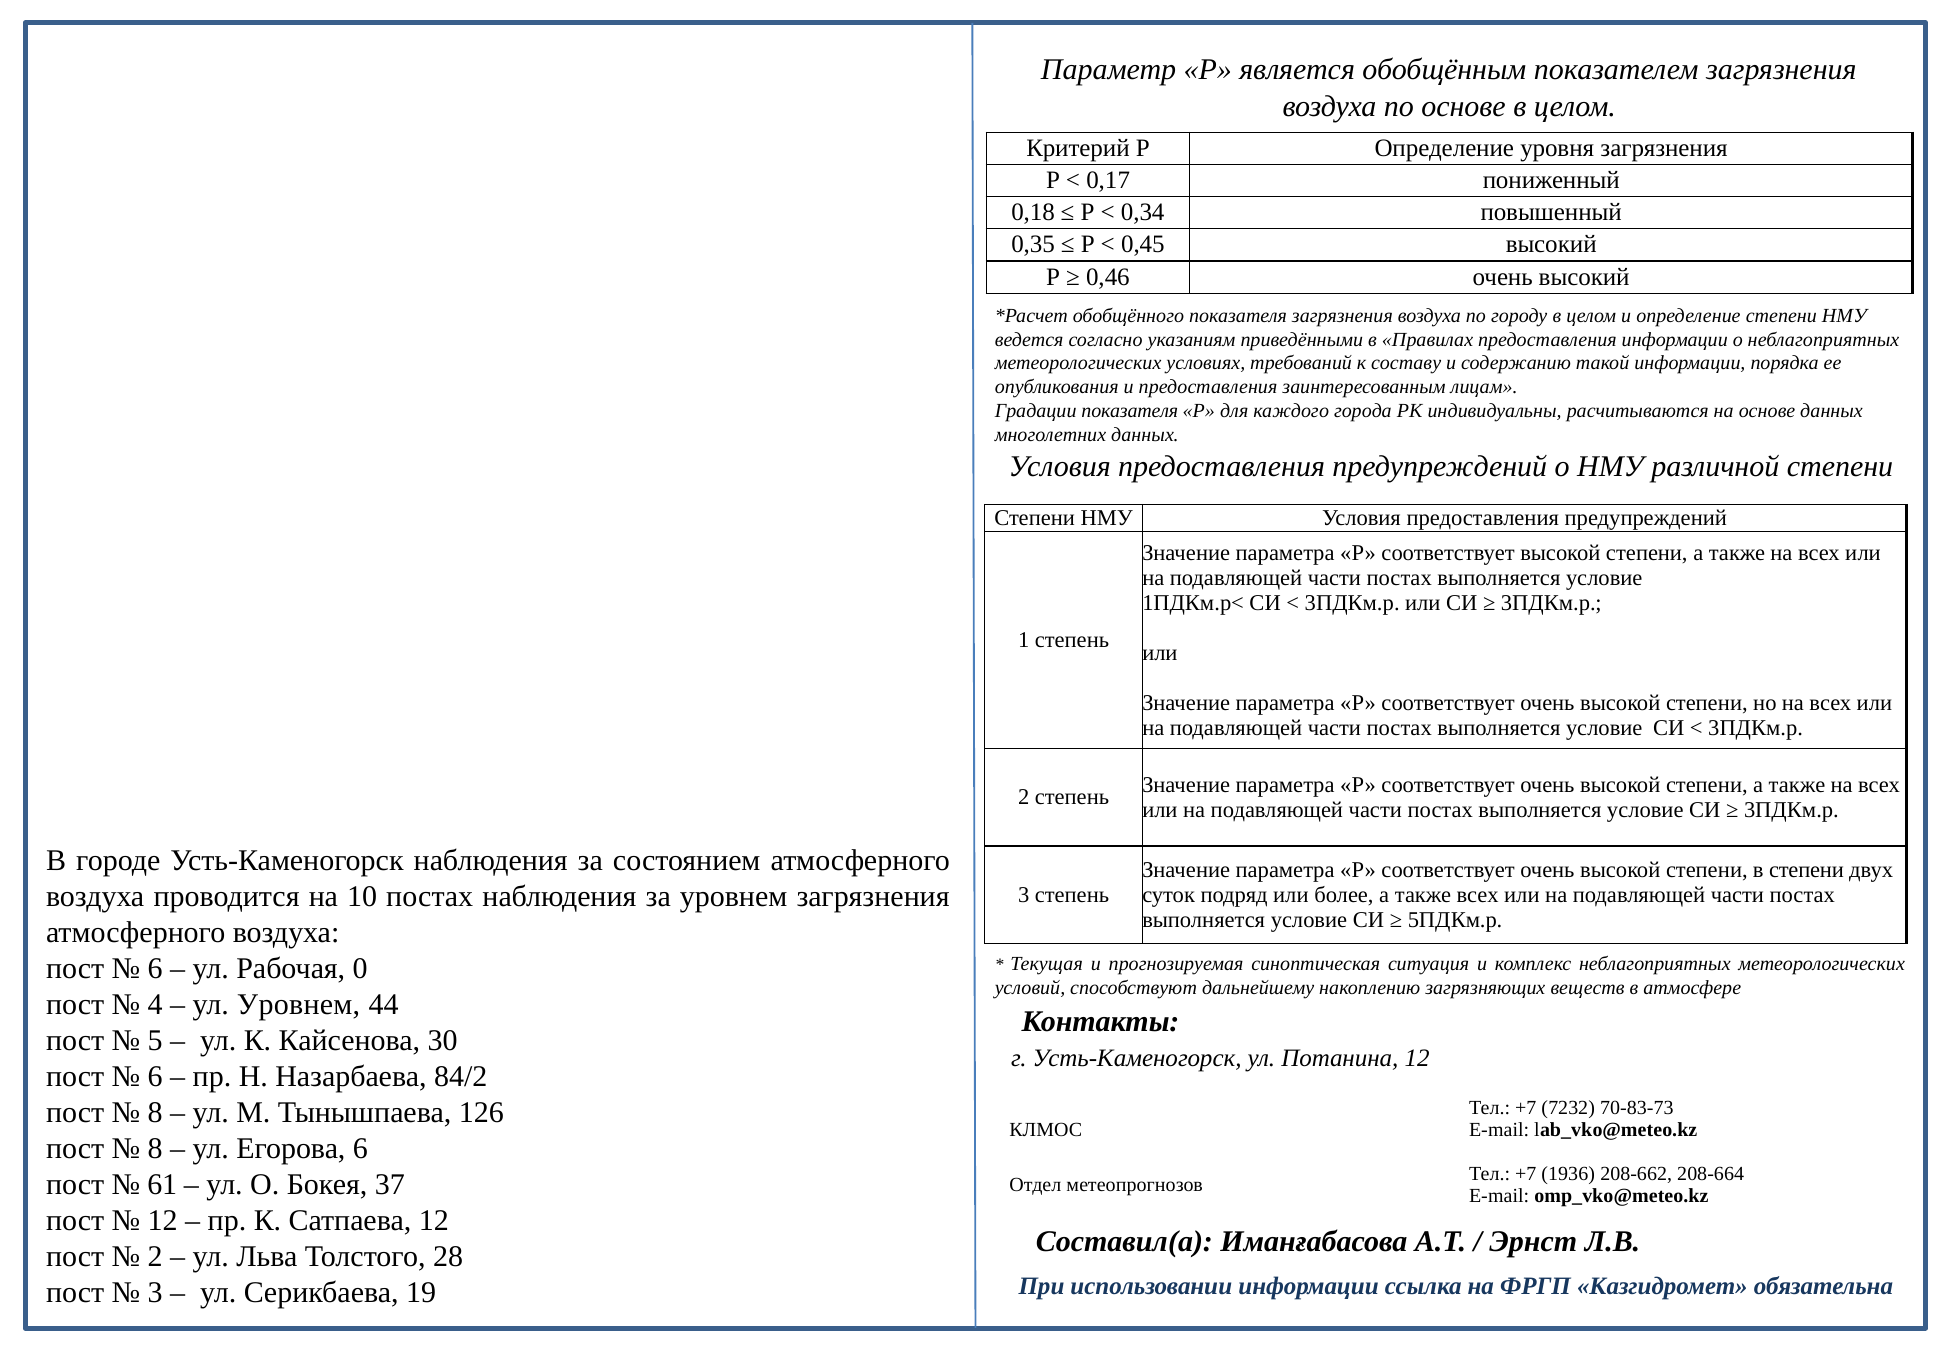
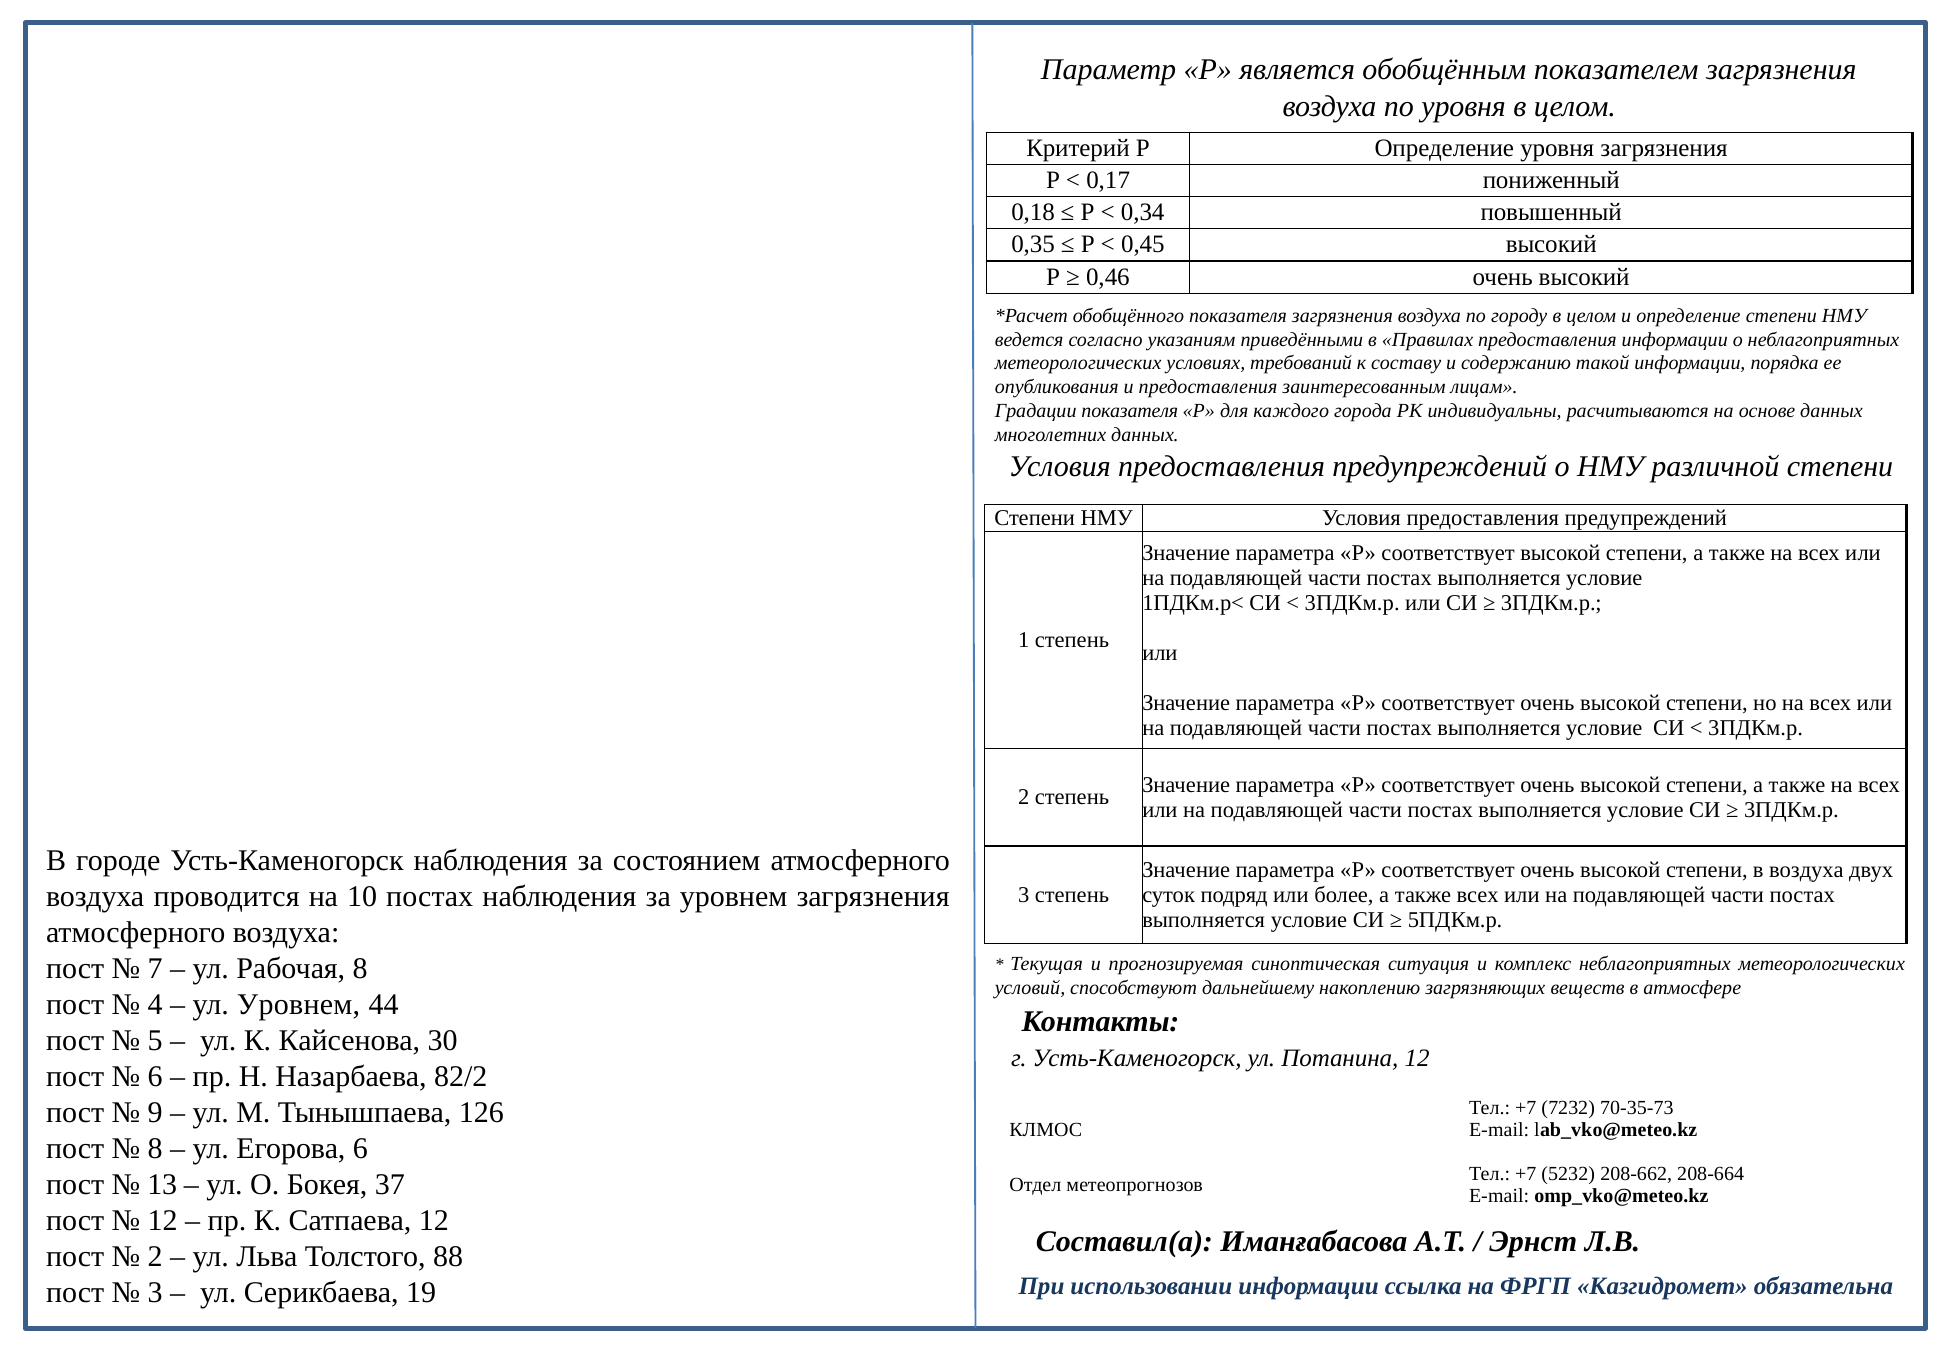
по основе: основе -> уровня (1464, 106)
в степени: степени -> воздуха (1806, 870)
6: 6 -> 7 (155, 968)
Рабочая 0: 0 -> 8 (360, 968)
84/2: 84/2 -> 82/2 (461, 1076)
8: 8 -> 9 (155, 1112)
70-83-73: 70-83-73 -> 70-35-73 (1637, 1108)
1936: 1936 -> 5232 (1568, 1174)
61: 61 -> 13 (162, 1184)
28: 28 -> 88 (448, 1256)
